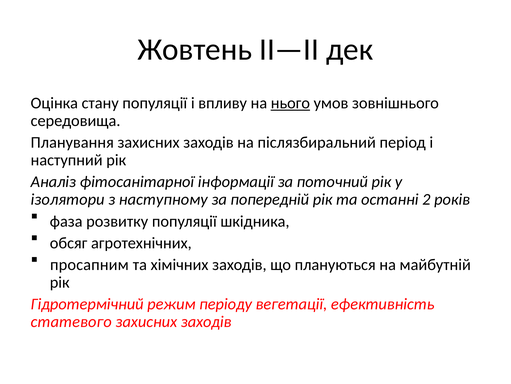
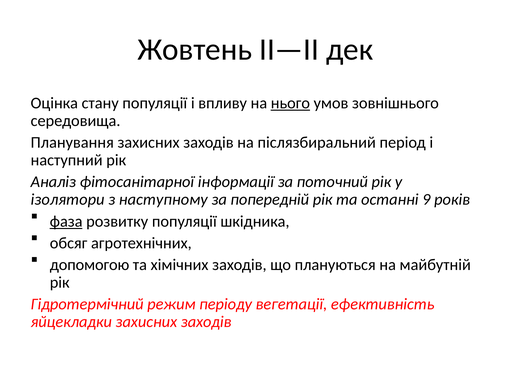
2: 2 -> 9 (426, 199)
фаза underline: none -> present (66, 221)
просапним: просапним -> допомогою (90, 264)
статевого: статевого -> яйцекладки (71, 321)
